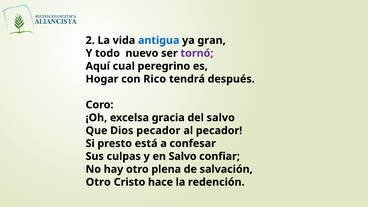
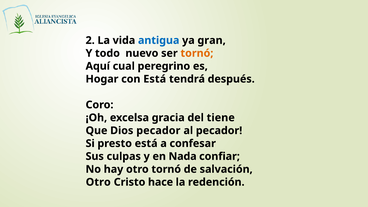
tornó colour: purple -> orange (197, 53)
con Rico: Rico -> Está (155, 79)
del salvo: salvo -> tiene (221, 118)
en Salvo: Salvo -> Nada (183, 156)
otro plena: plena -> tornó (166, 169)
